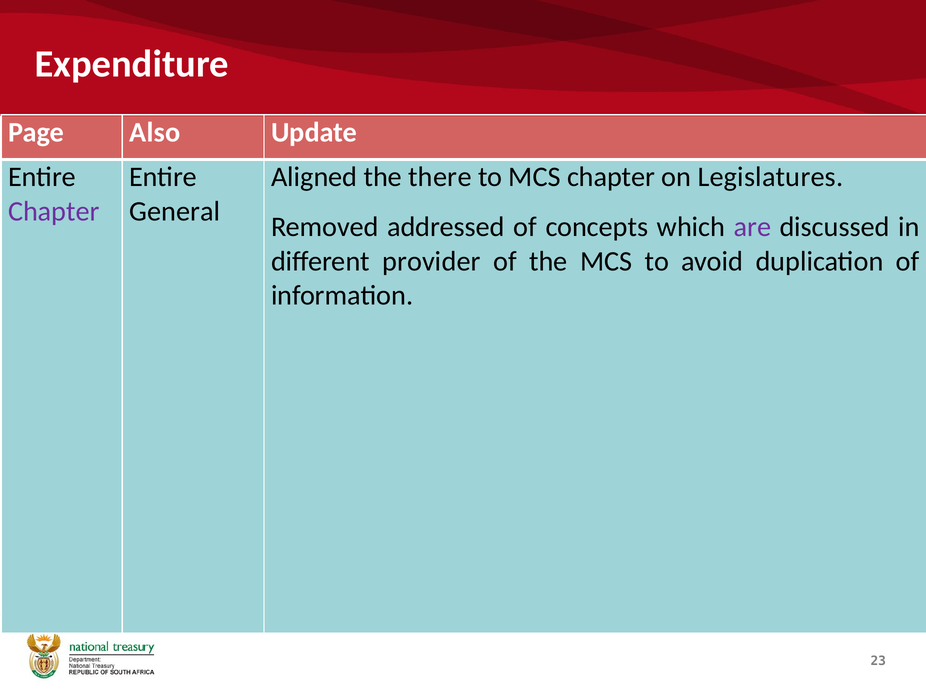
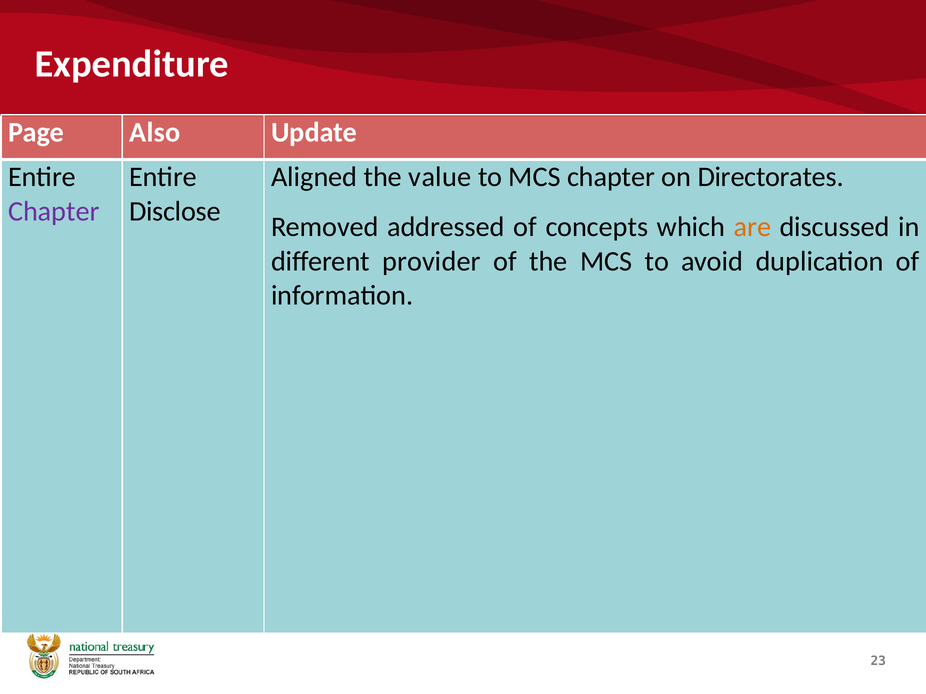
there: there -> value (440, 177)
Legislatures: Legislatures -> Directorates (771, 177)
General: General -> Disclose (175, 212)
are colour: purple -> orange (753, 227)
